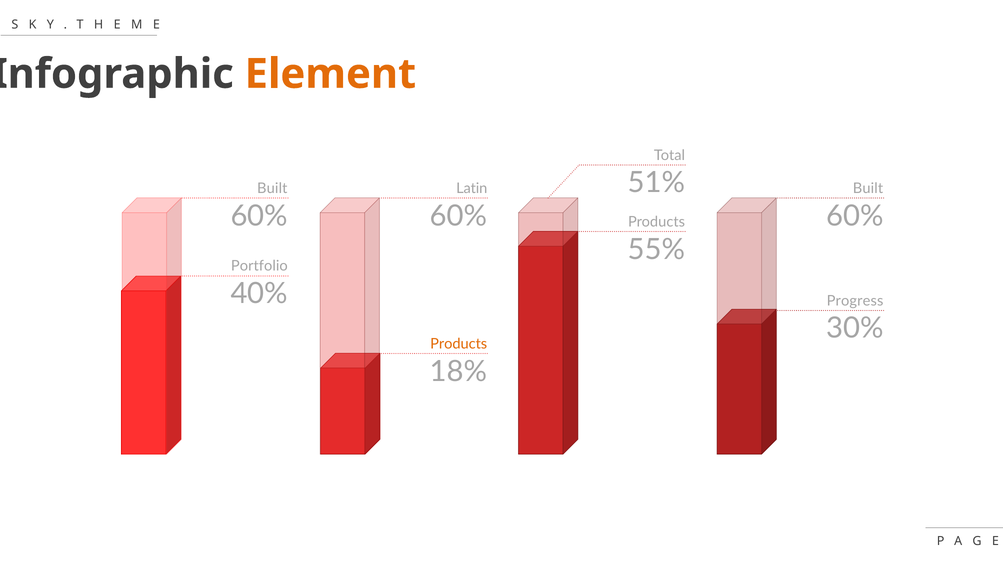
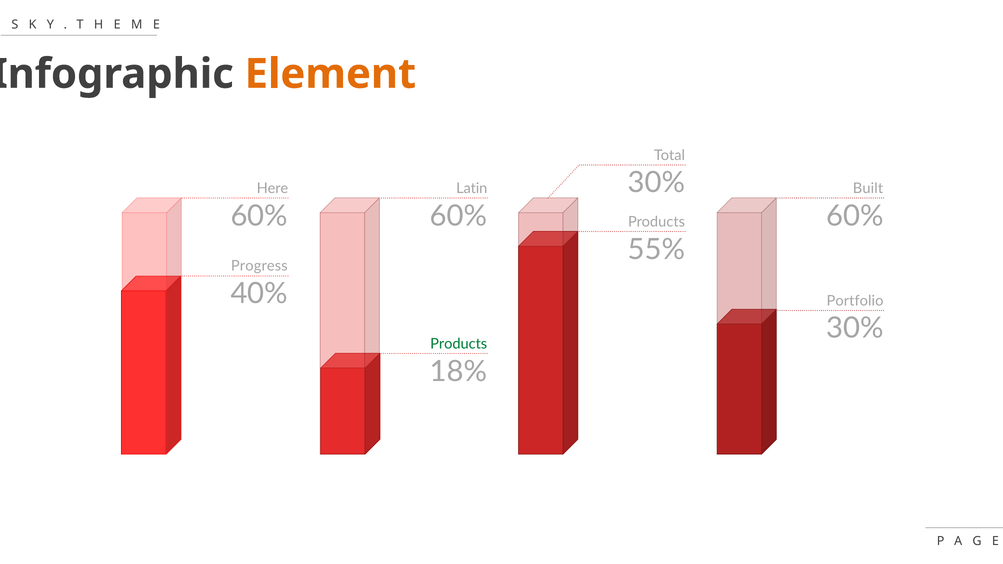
51%: 51% -> 30% (656, 183)
Built: Built -> Here (272, 188)
Portfolio: Portfolio -> Progress (259, 266)
Progress: Progress -> Portfolio (855, 301)
Products colour: orange -> green (459, 344)
